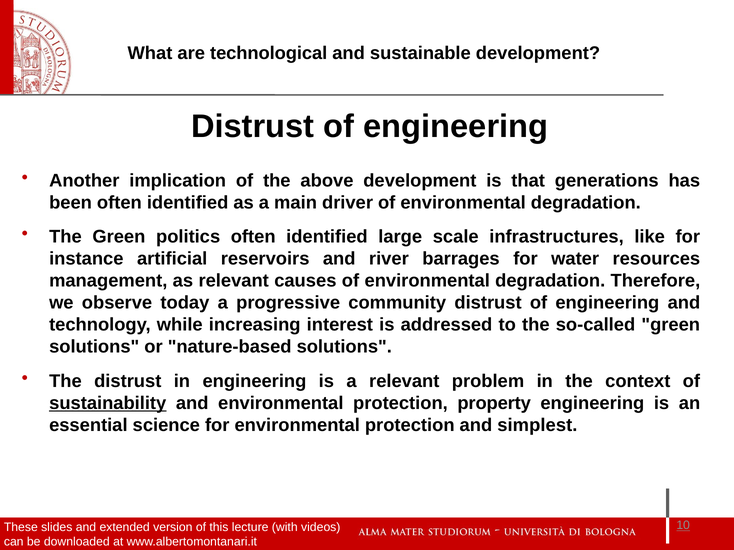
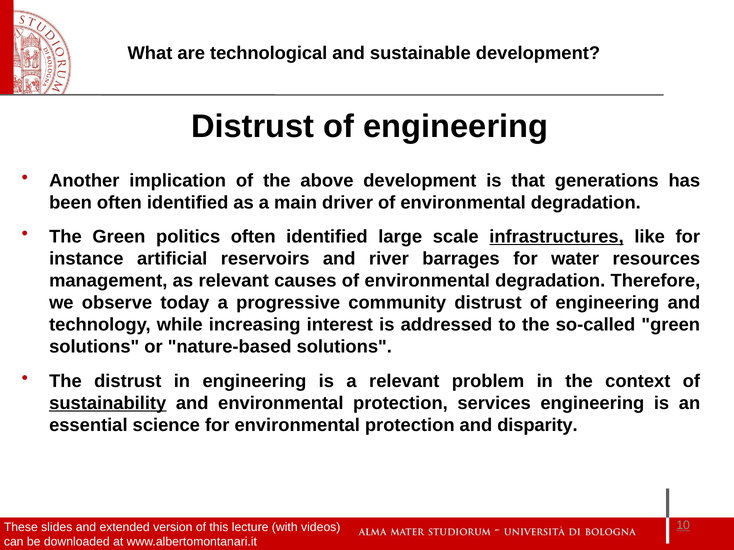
infrastructures underline: none -> present (557, 237)
property: property -> services (494, 403)
simplest: simplest -> disparity (537, 425)
